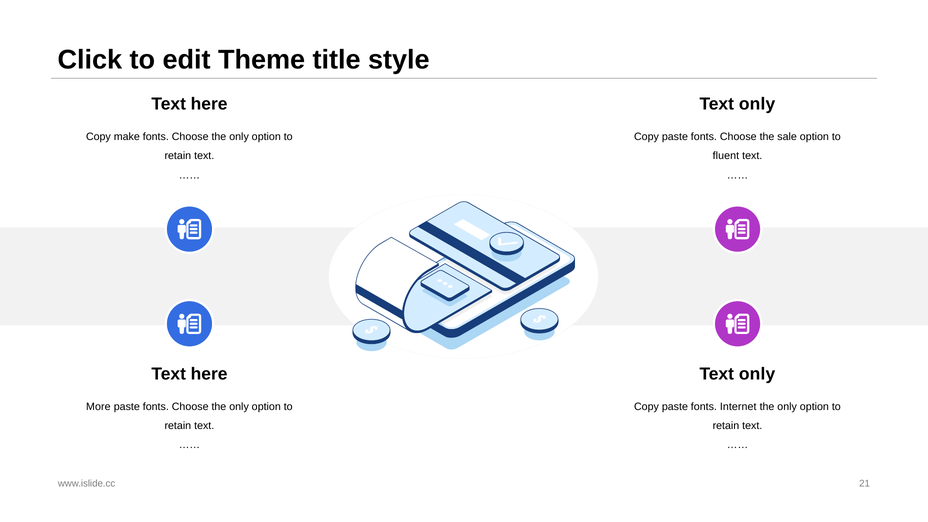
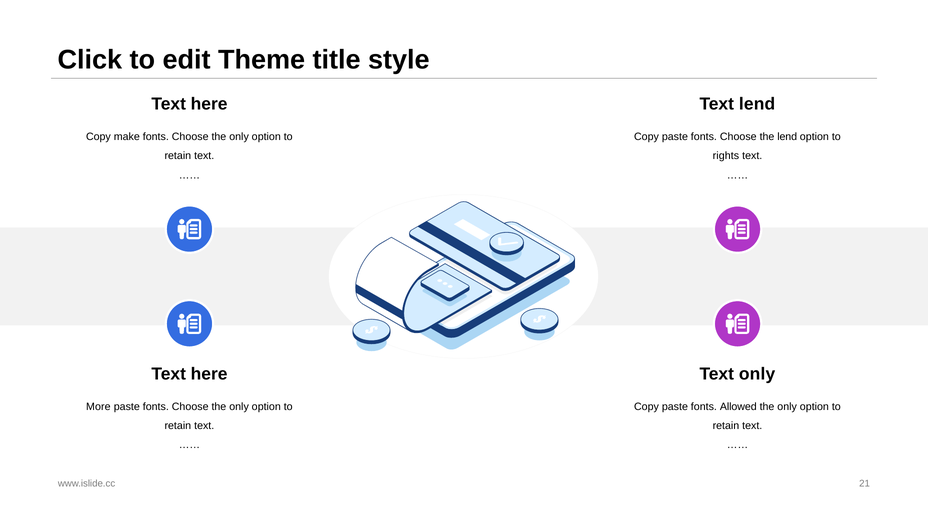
only: only -> lend (757, 104)
the sale: sale -> lend (787, 137)
fluent: fluent -> rights (726, 156)
Internet: Internet -> Allowed (738, 407)
